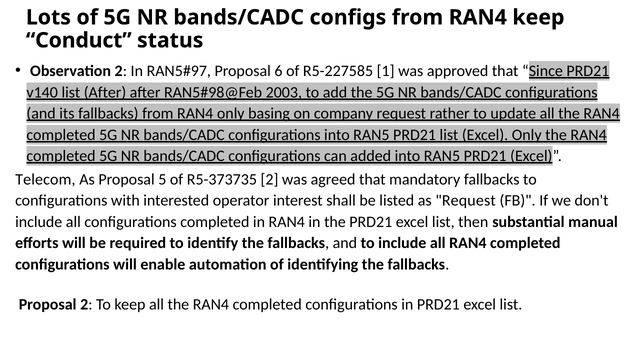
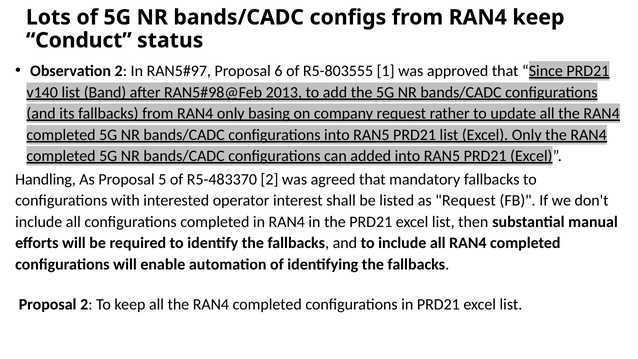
R5-227585: R5-227585 -> R5-803555 (338, 71)
list After: After -> Band (105, 92)
2003: 2003 -> 2013 (284, 92)
Telecom: Telecom -> Handling (46, 179)
R5-373735: R5-373735 -> R5-483370 (222, 179)
